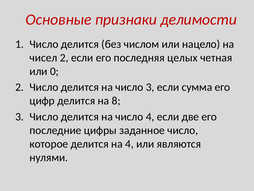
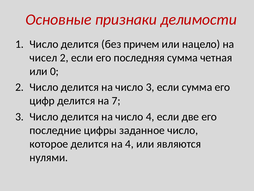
числом: числом -> причем (141, 44)
последняя целых: целых -> сумма (182, 58)
8: 8 -> 7 (116, 101)
